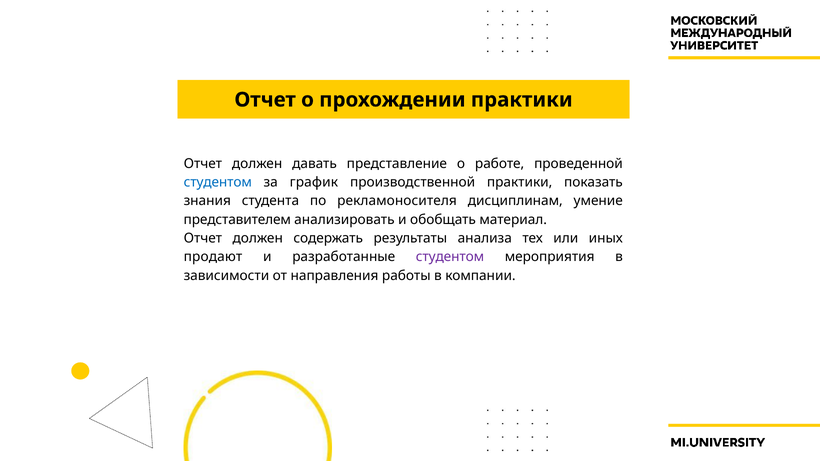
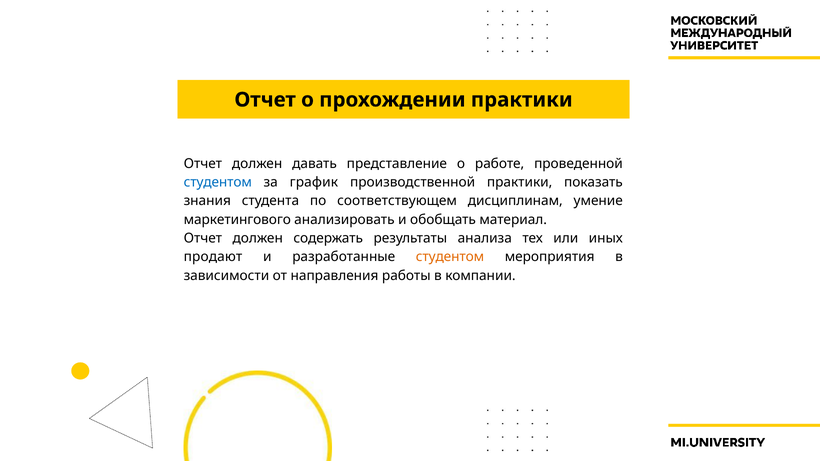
рекламоносителя: рекламоносителя -> соответствующем (397, 201)
представителем: представителем -> маркетингового (237, 220)
студентом colour: purple -> orange (450, 257)
